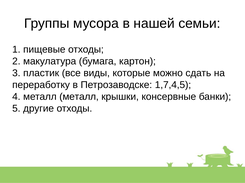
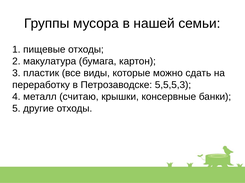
1,7,4,5: 1,7,4,5 -> 5,5,5,3 (173, 85)
металл металл: металл -> считаю (79, 97)
